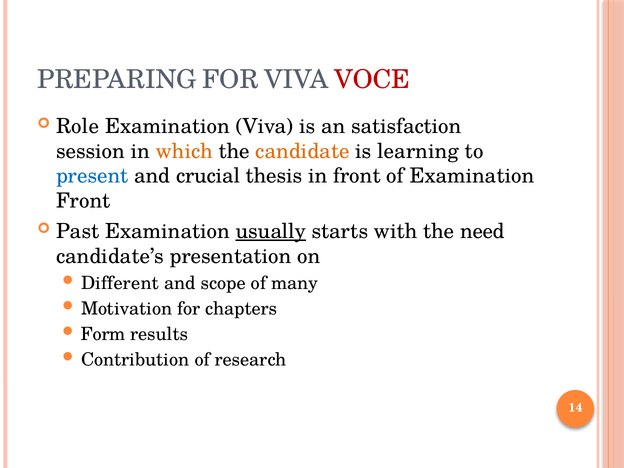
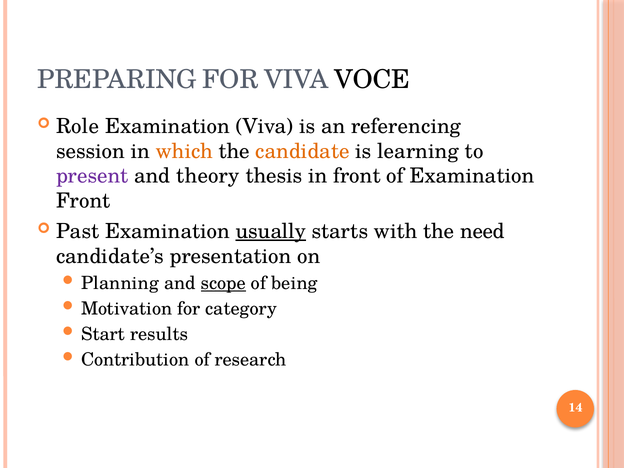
VOCE colour: red -> black (372, 80)
satisfaction: satisfaction -> referencing (406, 126)
present colour: blue -> purple (92, 176)
crucial: crucial -> theory (208, 176)
Different: Different -> Planning (120, 283)
scope underline: none -> present (223, 283)
many: many -> being (294, 283)
chapters: chapters -> category (241, 309)
Form: Form -> Start (103, 334)
